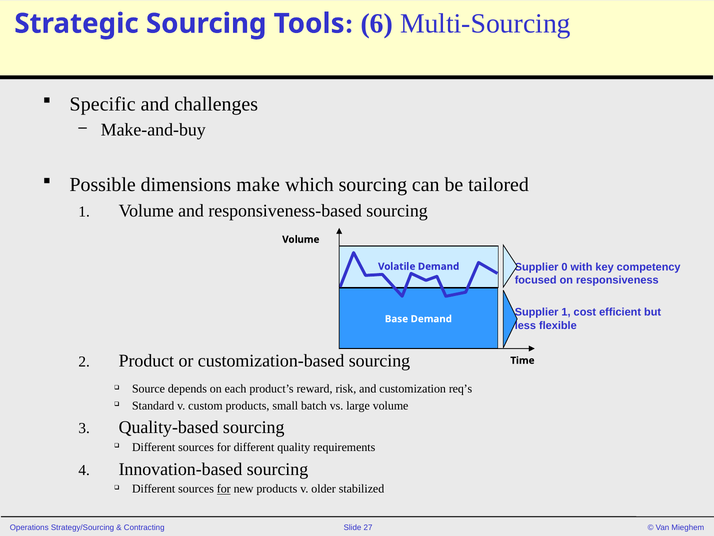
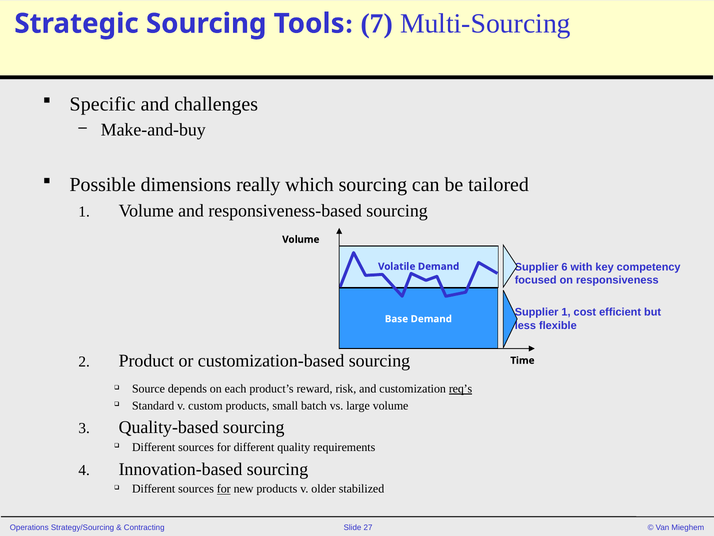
6: 6 -> 7 (377, 24)
make: make -> really (258, 184)
0: 0 -> 6 (564, 267)
req’s underline: none -> present (461, 389)
